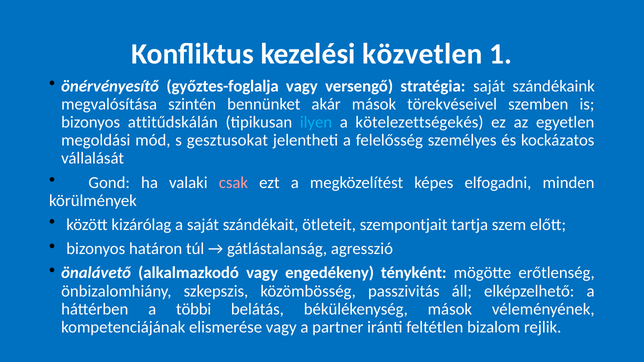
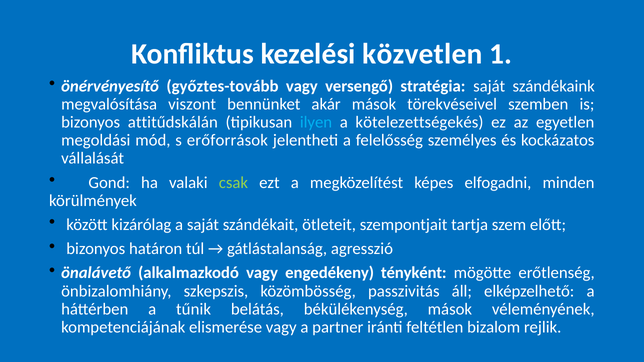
győztes-foglalja: győztes-foglalja -> győztes-tovább (222, 86)
szintén: szintén -> viszont (192, 104)
gesztusokat: gesztusokat -> erőforrások (227, 140)
csak colour: pink -> light green (233, 183)
többi: többi -> tűnik (194, 309)
